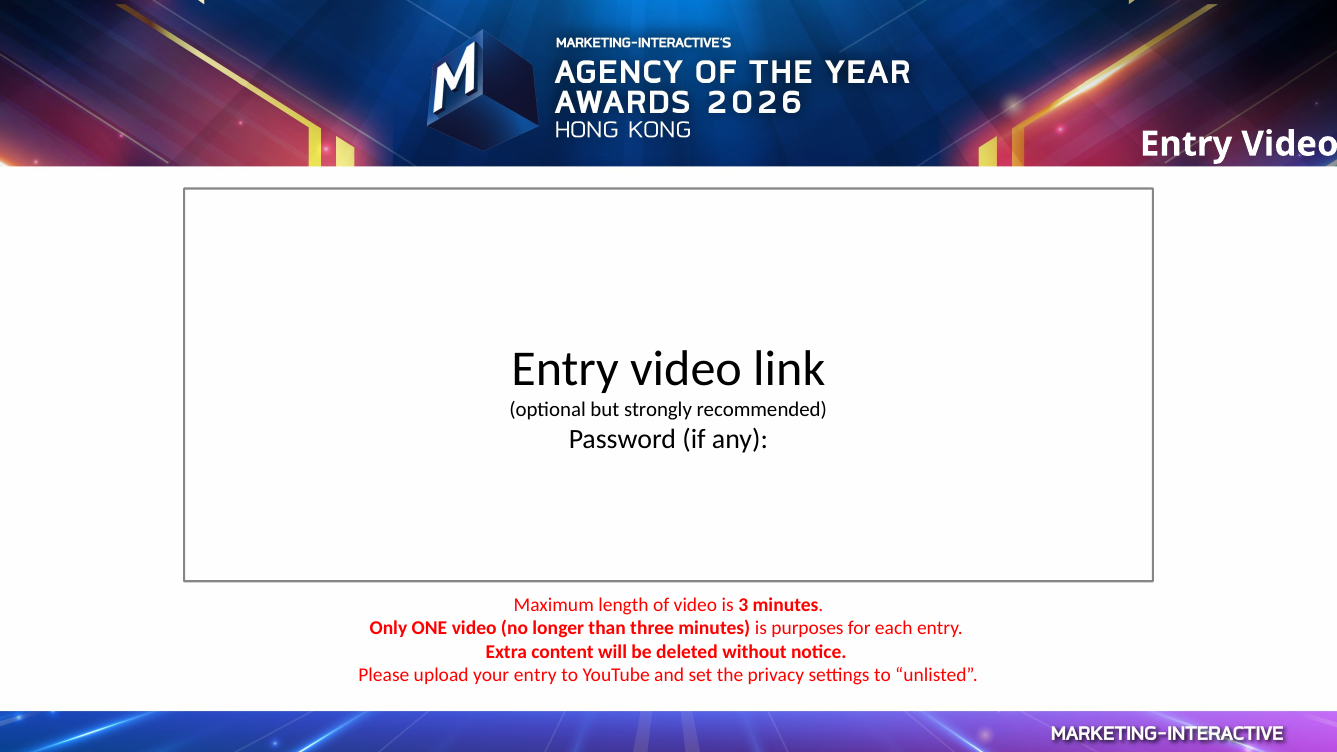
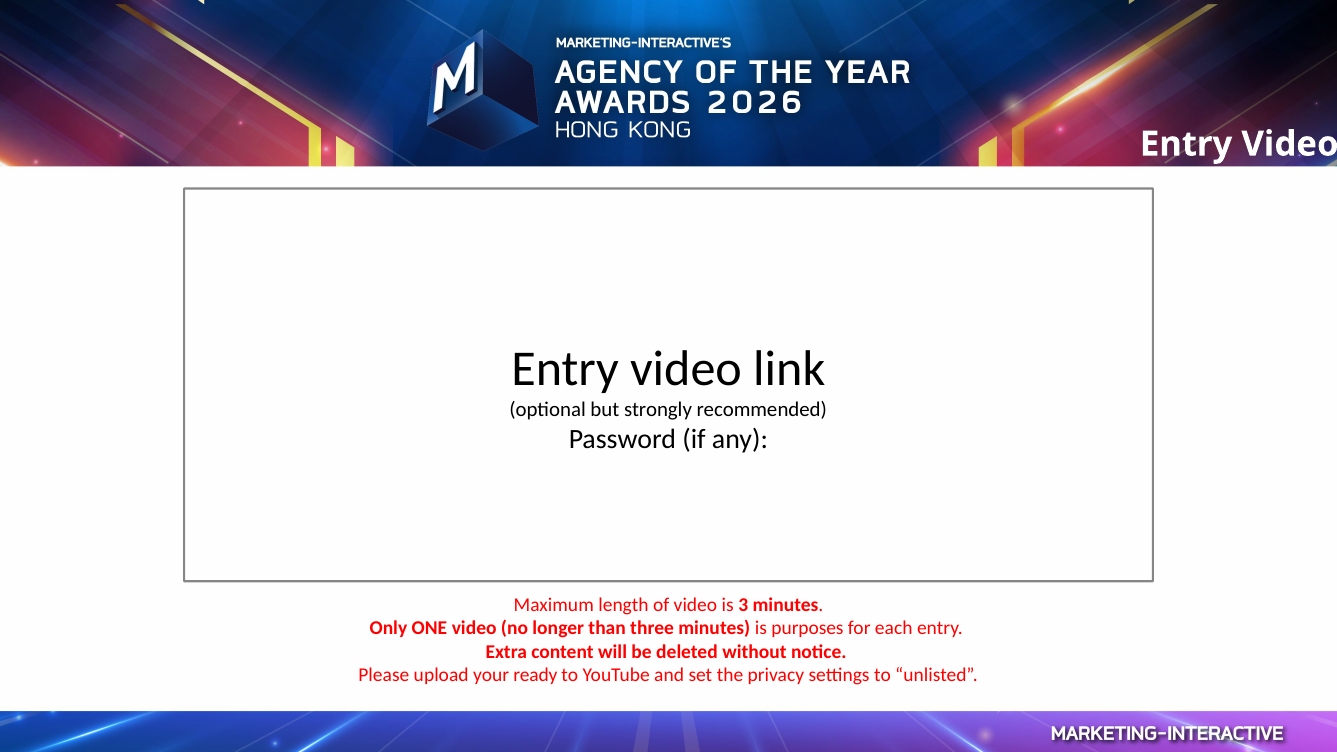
your entry: entry -> ready (535, 675)
